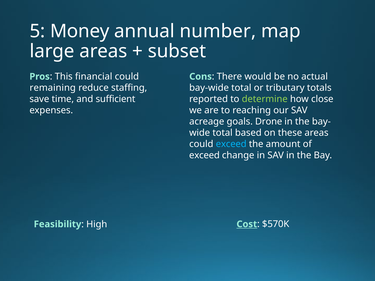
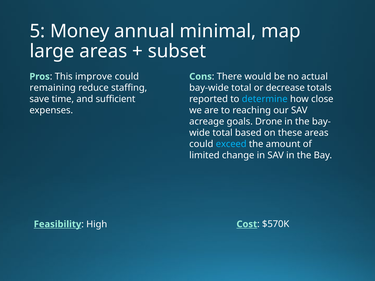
number: number -> minimal (218, 31)
financial: financial -> improve (94, 77)
tributary: tributary -> decrease (285, 88)
determine colour: light green -> light blue (265, 99)
exceed: exceed -> limited (204, 155)
Feasibility underline: none -> present (58, 224)
